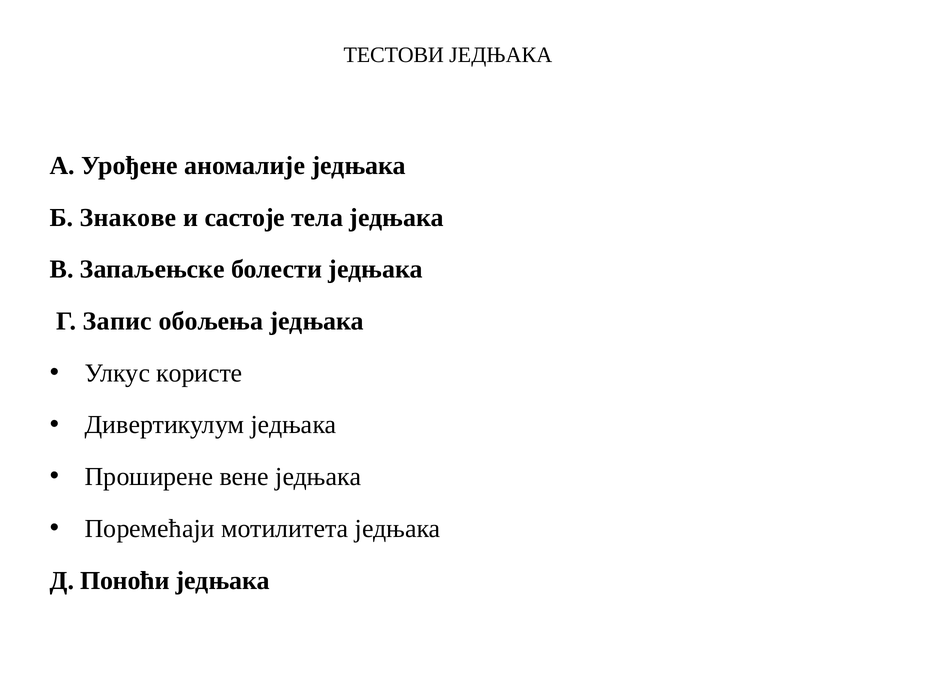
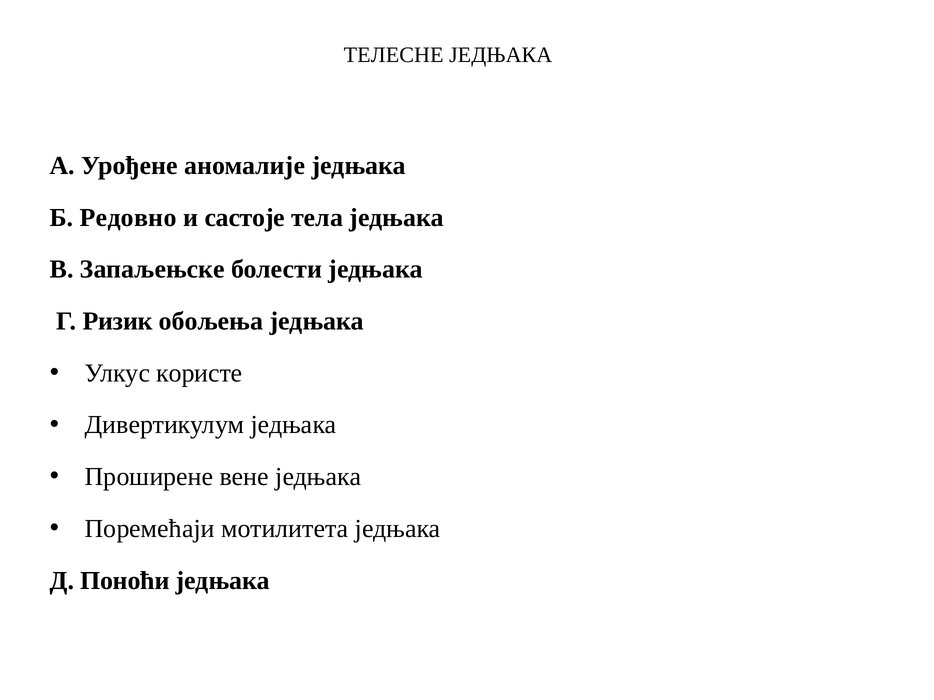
ТЕСТОВИ: ТЕСТОВИ -> ТЕЛЕСНЕ (394, 55)
Знакове: Знакове -> Редовно (128, 218)
Запис: Запис -> Ризик (118, 321)
